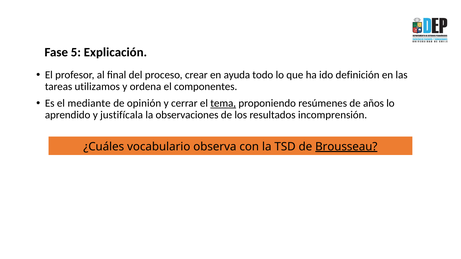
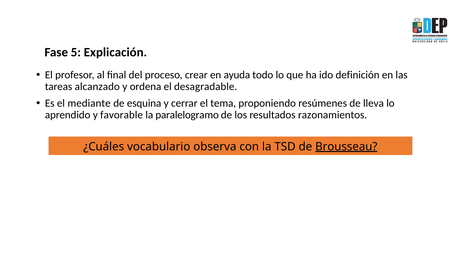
utilizamos: utilizamos -> alcanzado (97, 87)
componentes: componentes -> desagradable (206, 87)
opinión: opinión -> esquina (144, 103)
tema underline: present -> none (223, 103)
años: años -> lleva (373, 103)
justifícala: justifícala -> favorable (122, 115)
observaciones: observaciones -> paralelogramo (187, 115)
incomprensión: incomprensión -> razonamientos (333, 115)
